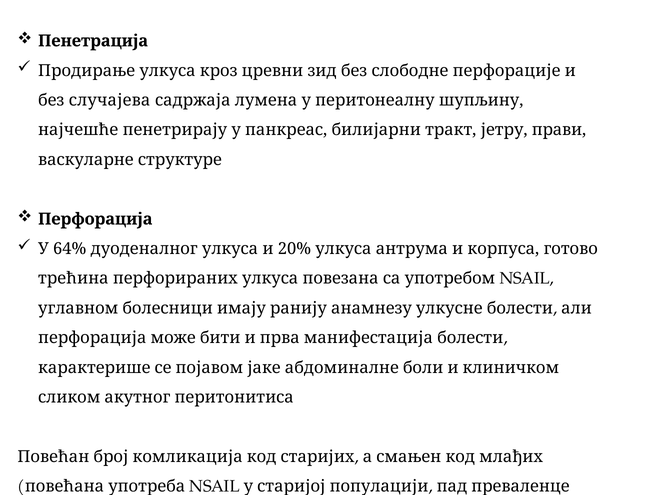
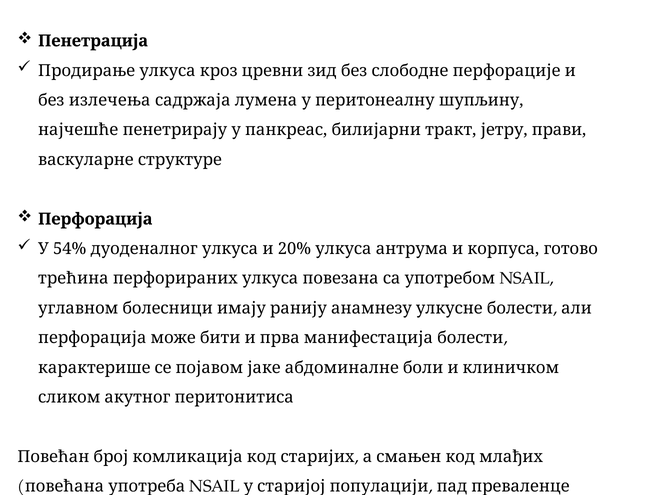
случајева: случајева -> излечења (110, 100)
64%: 64% -> 54% (70, 249)
